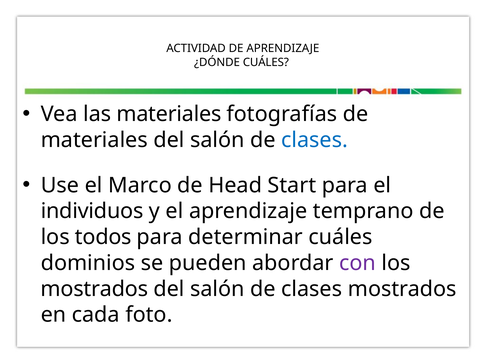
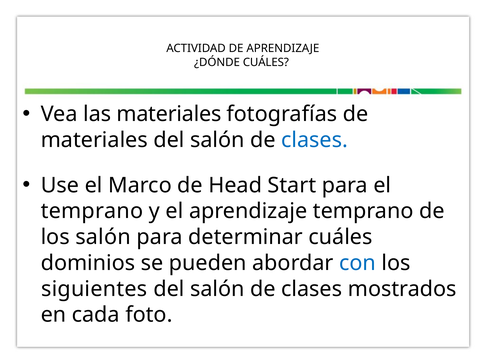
individuos: individuos -> temprano (92, 211)
los todos: todos -> salón (103, 237)
con colour: purple -> blue (358, 263)
mostrados: mostrados -> siguientes (94, 289)
